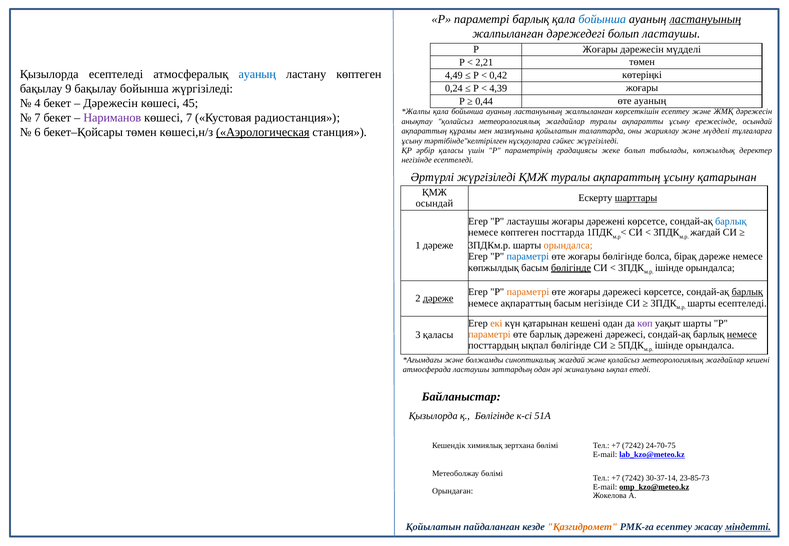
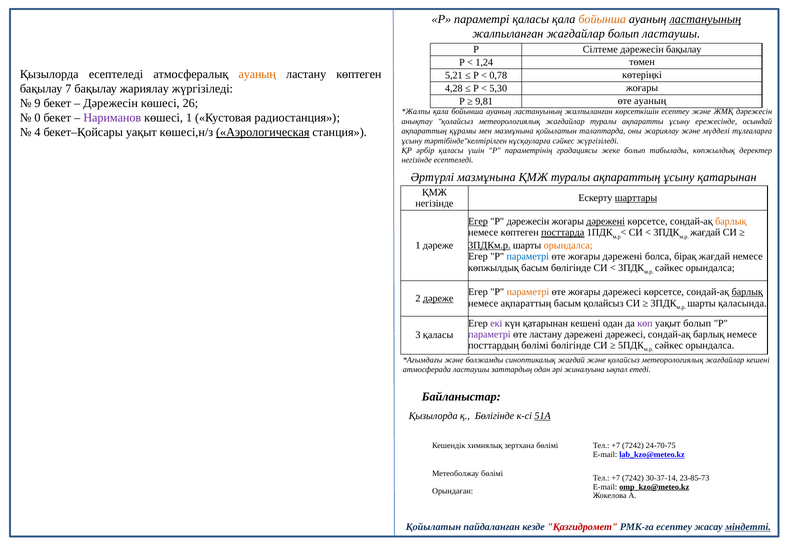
параметрі барлық: барлық -> қаласы (531, 19)
бойынша colour: blue -> orange (602, 19)
жалпыланған дәрежедегі: дәрежедегі -> жағдайлар (576, 34)
Р Жоғары: Жоғары -> Сілтеме (600, 50)
дәрежесін мүдделі: мүдделі -> бақылау (684, 50)
2,21: 2,21 -> 1,24 (484, 63)
ауаның colour: blue -> orange (257, 74)
4,49: 4,49 -> 5,21 (454, 76)
0,42: 0,42 -> 0,78 (498, 76)
9: 9 -> 7 (68, 89)
бақылау бойынша: бойынша -> жариялау (144, 89)
0,24: 0,24 -> 4,28 (454, 89)
4,39: 4,39 -> 5,30 (498, 89)
0,44: 0,44 -> 9,81 (484, 102)
4: 4 -> 9 (37, 103)
45: 45 -> 26 (190, 103)
7: 7 -> 0 (37, 118)
көшесі 7: 7 -> 1 (189, 118)
6: 6 -> 4 (37, 132)
бекет–Қойсары төмен: төмен -> уақыт (141, 132)
Әртүрлі жүргізіледі: жүргізіледі -> мазмұнына (486, 178)
осындай: осындай -> негізінде (434, 204)
Егер underline: none -> present (478, 222)
Р ластаушы: ластаушы -> дәрежесін (528, 222)
дәрежені underline: none -> present (606, 222)
барлық colour: blue -> orange (731, 222)
посттарда underline: none -> present (563, 233)
3ПДКм.р underline: none -> present (489, 245)
өте жоғары бөлігінде: бөлігінде -> дәрежені (623, 257)
бірақ дәреже: дәреже -> жағдай (714, 257)
бөлігінде underline: present -> none (571, 268)
ішінде: ішінде -> сәйкес (669, 268)
басым негізінде: негізінде -> қолайсыз (604, 303)
шарты есептеледі: есептеледі -> қаласында (742, 303)
екі colour: orange -> purple (496, 323)
уақыт шарты: шарты -> болып (697, 323)
параметрі colour: orange -> purple (489, 334)
өте барлық: барлық -> ластану (546, 334)
немесе underline: present -> none (742, 334)
посттардың ықпал: ықпал -> бөлімі (535, 346)
ішінде: ішінде -> сәйкес (669, 346)
51А underline: none -> present (543, 416)
Қазгидромет colour: orange -> red (582, 527)
